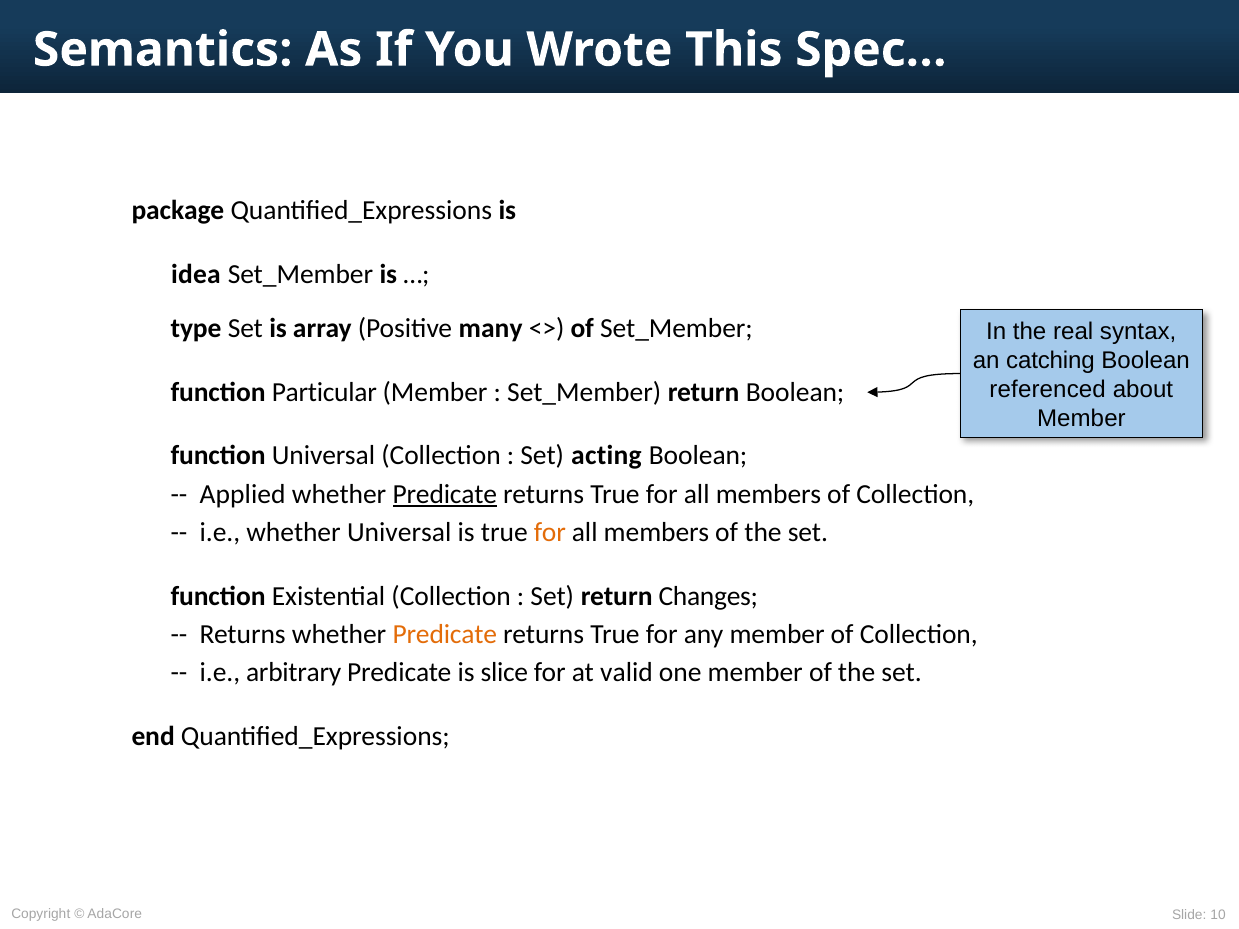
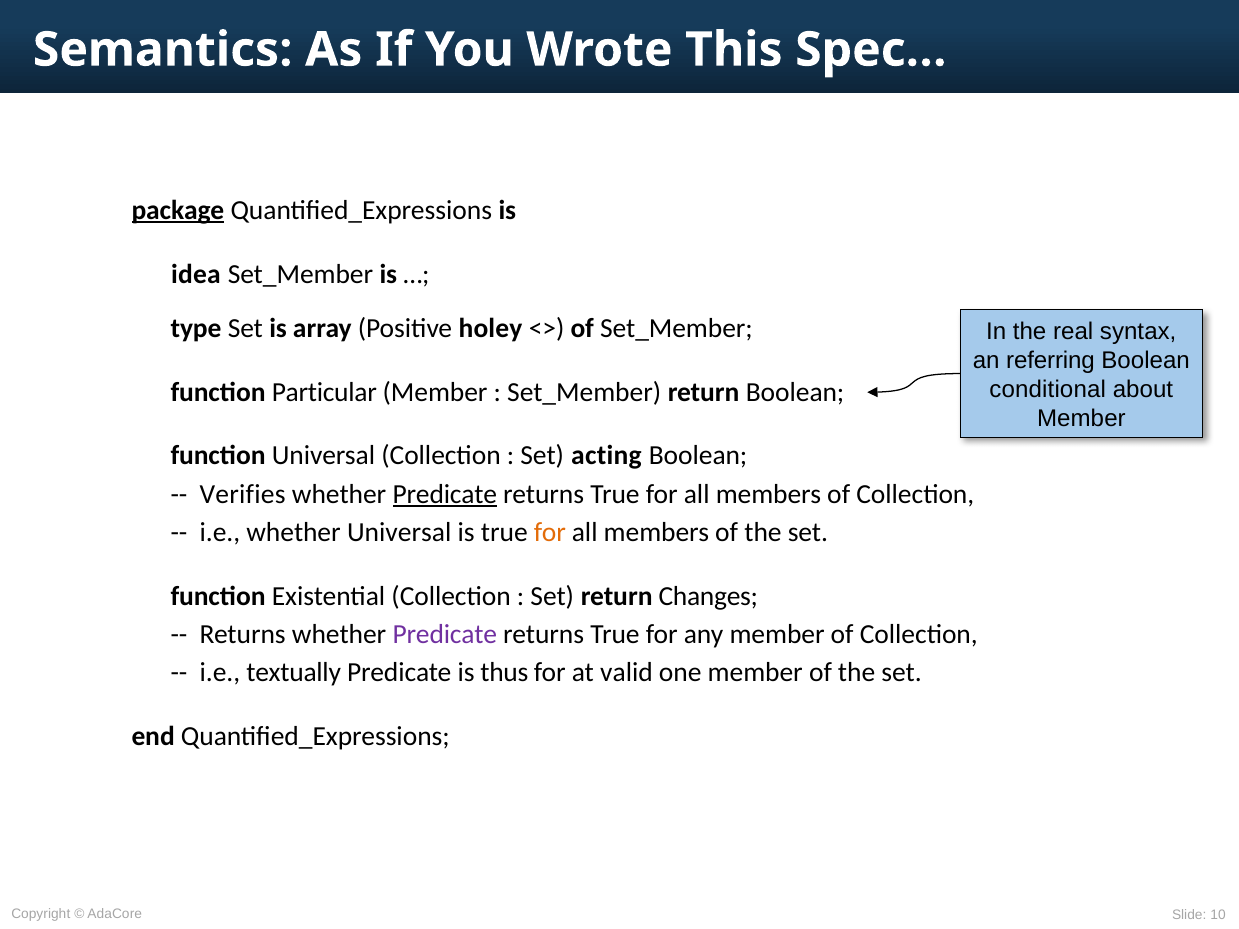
package underline: none -> present (178, 210)
many: many -> holey (491, 328)
catching: catching -> referring (1050, 361)
referenced: referenced -> conditional (1048, 390)
Applied: Applied -> Verifies (243, 494)
Predicate colour: orange -> purple (445, 635)
arbitrary: arbitrary -> textually (294, 673)
slice: slice -> thus (504, 673)
